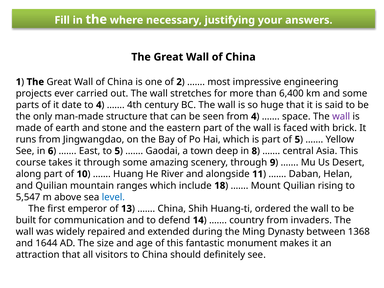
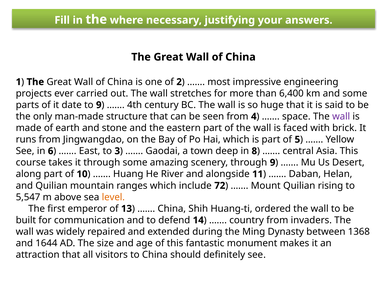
to 4: 4 -> 9 (99, 105)
to 5: 5 -> 3 (117, 151)
18: 18 -> 72 (220, 186)
level colour: blue -> orange (113, 197)
